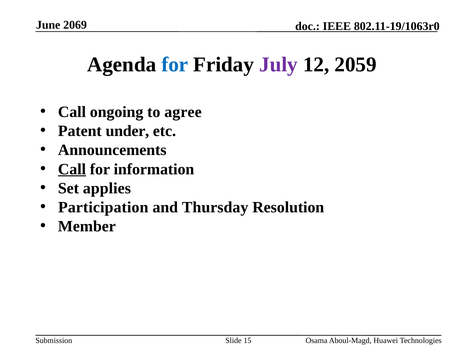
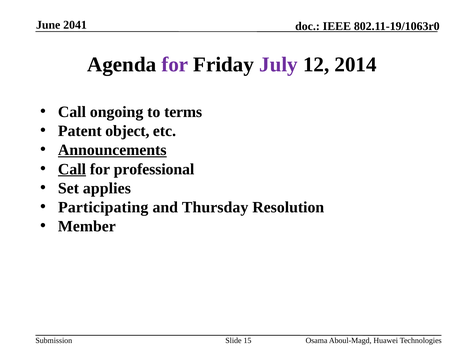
2069: 2069 -> 2041 (75, 25)
for colour: blue -> purple (175, 64)
2059: 2059 -> 2014 (356, 64)
agree: agree -> terms (183, 112)
under: under -> object (127, 131)
Announcements underline: none -> present (112, 150)
information: information -> professional (154, 169)
Participation: Participation -> Participating (103, 207)
